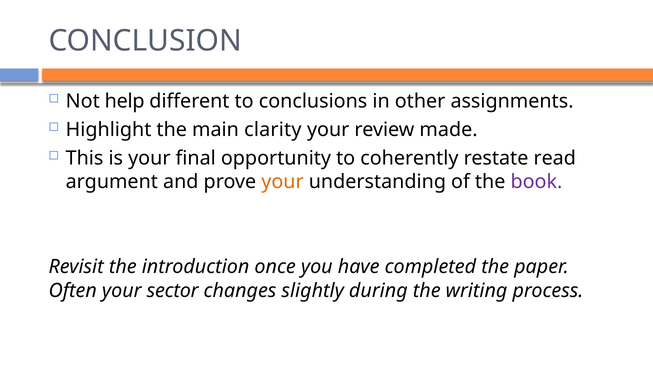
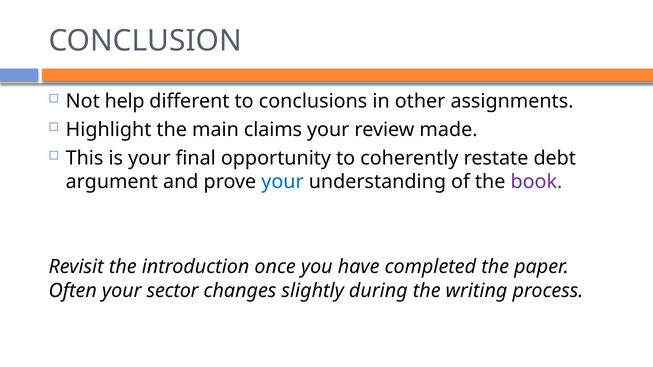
clarity: clarity -> claims (273, 130)
read: read -> debt (555, 158)
your colour: orange -> blue (283, 182)
